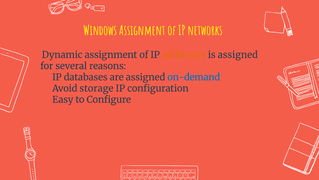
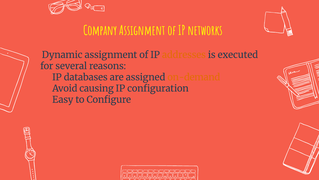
Windows: Windows -> Company (100, 31)
is assigned: assigned -> executed (238, 55)
on-demand colour: blue -> orange (194, 77)
storage: storage -> causing (97, 88)
